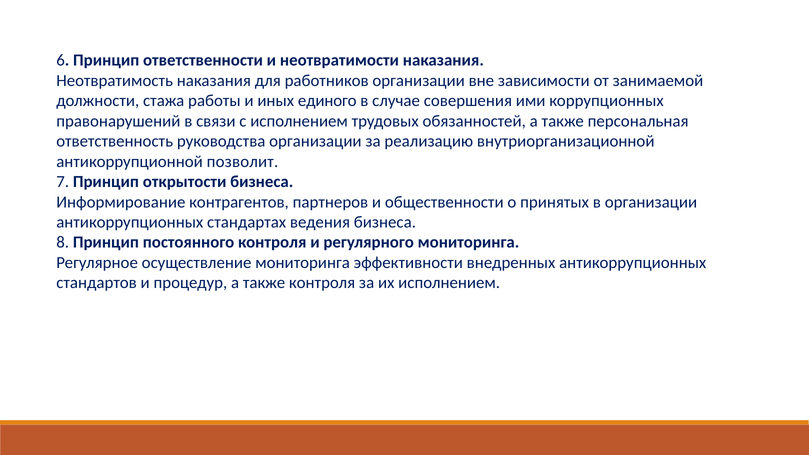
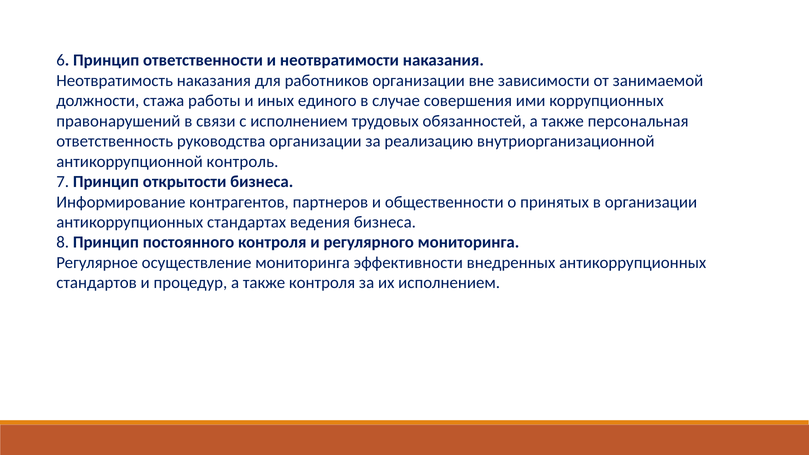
позволит: позволит -> контроль (243, 162)
